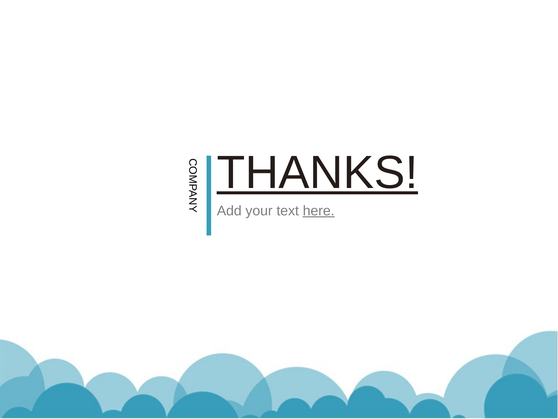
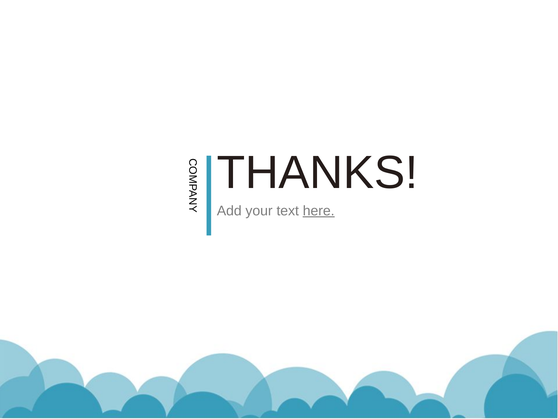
THANKS underline: present -> none (317, 173)
